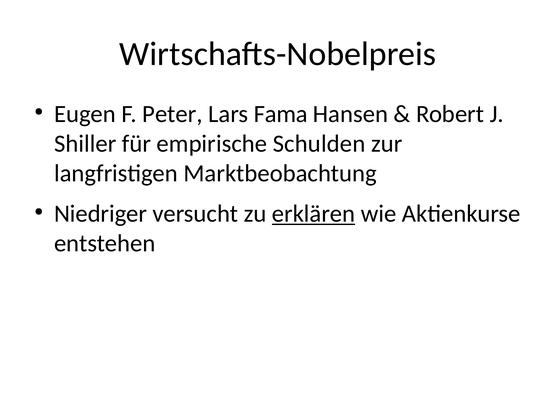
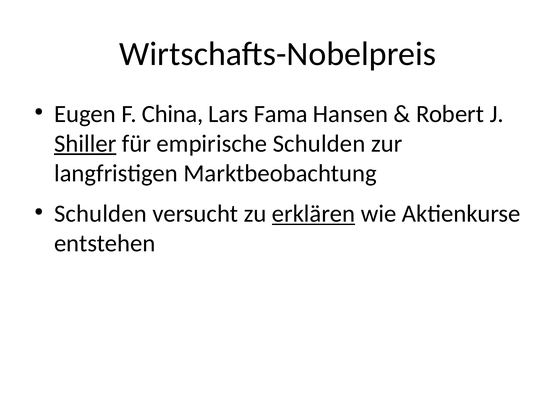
Peter: Peter -> China (173, 114)
Shiller underline: none -> present (85, 144)
Niedriger: Niedriger -> Schulden (100, 214)
